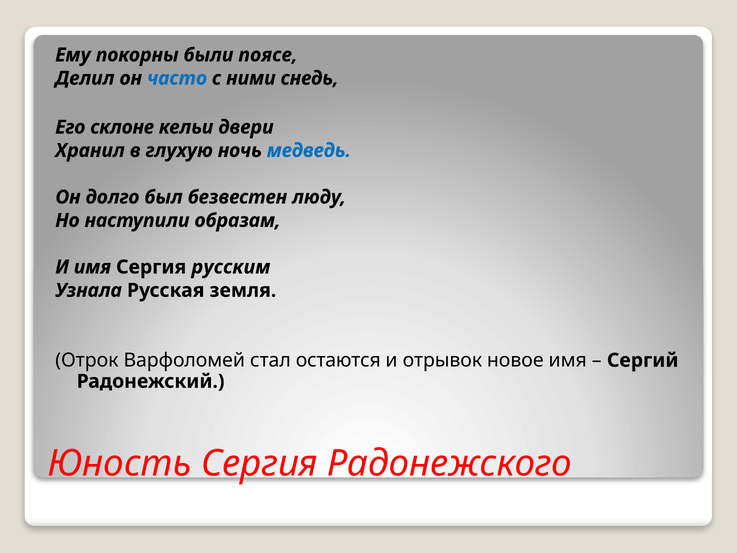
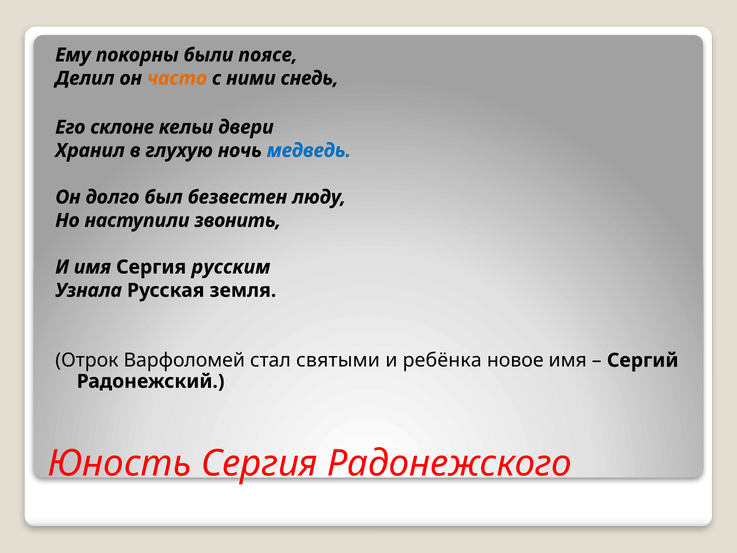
часто colour: blue -> orange (177, 78)
образам: образам -> звонить (238, 220)
остаются: остаются -> святыми (338, 360)
отрывок: отрывок -> ребёнка (442, 360)
